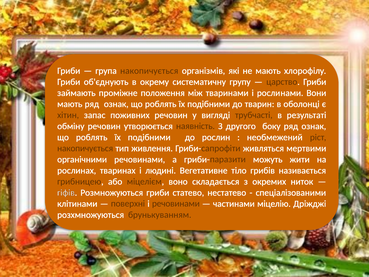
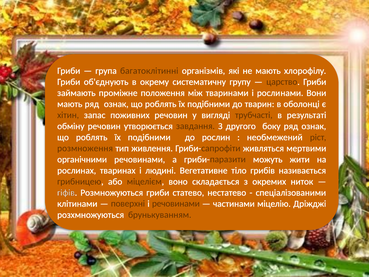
група накопичується: накопичується -> багатоклітинні (149, 71)
наявність: наявність -> завдання (195, 126)
накопичується: накопичується -> розмноження (85, 148)
